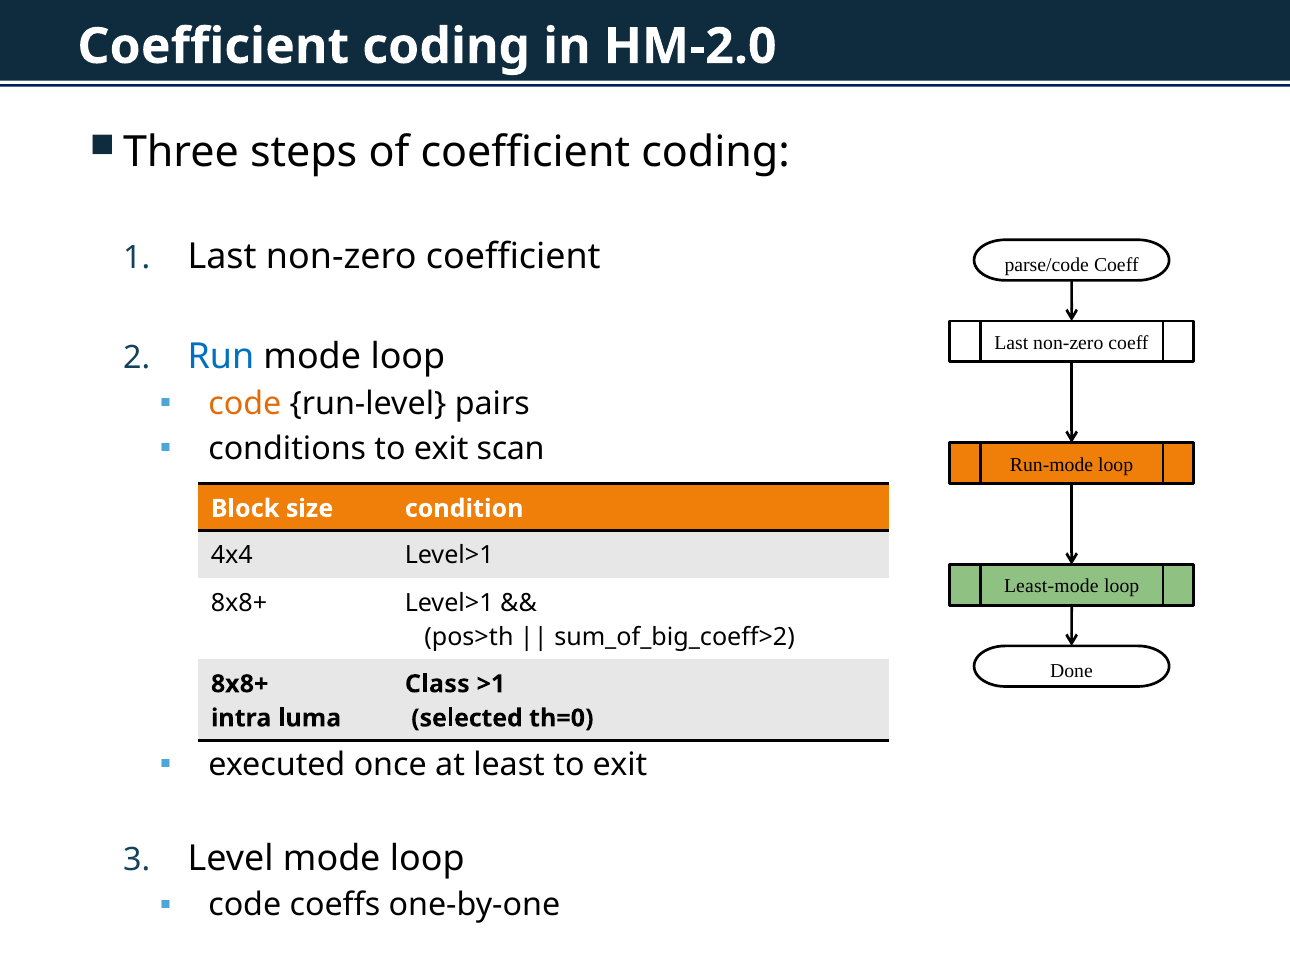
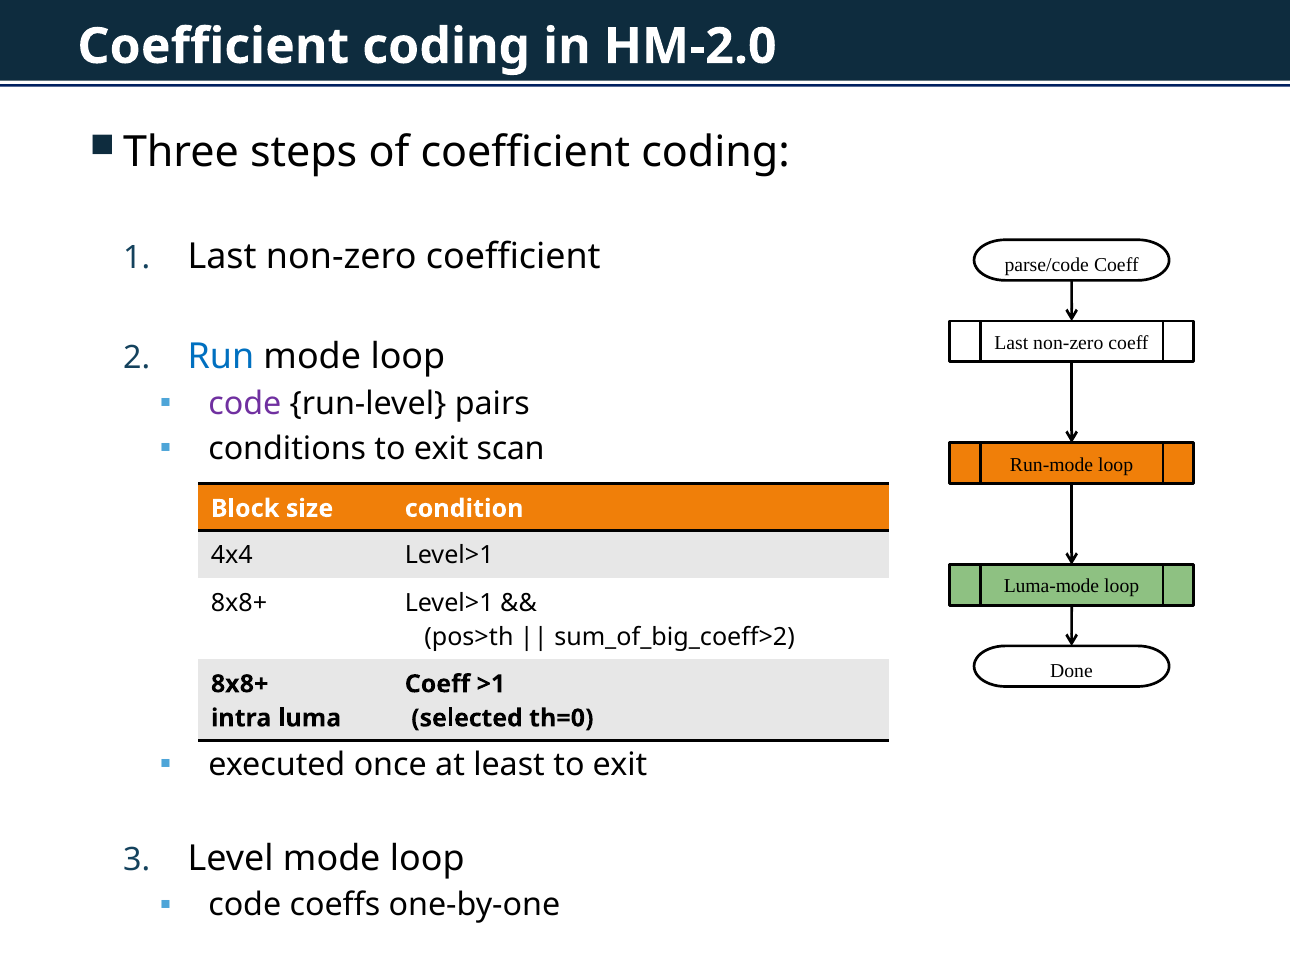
code colour: orange -> purple (245, 404)
Least-mode: Least-mode -> Luma-mode (1052, 587)
Class: Class -> Coeff (438, 684)
